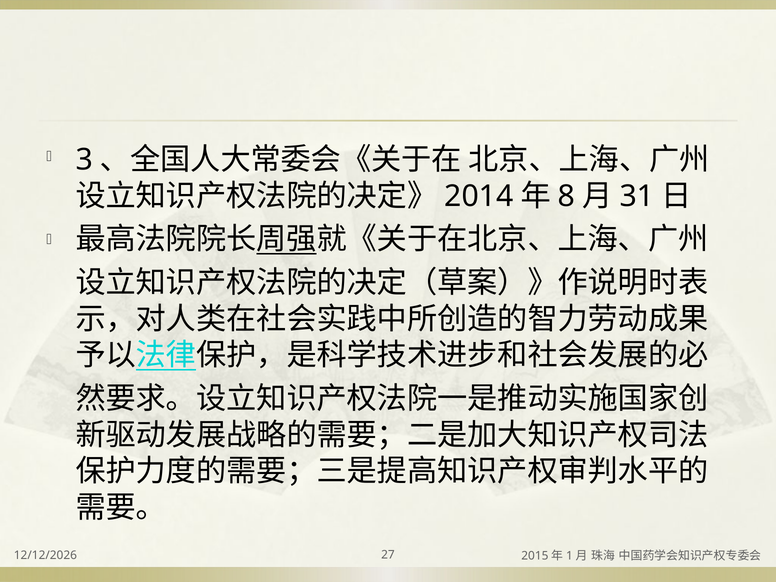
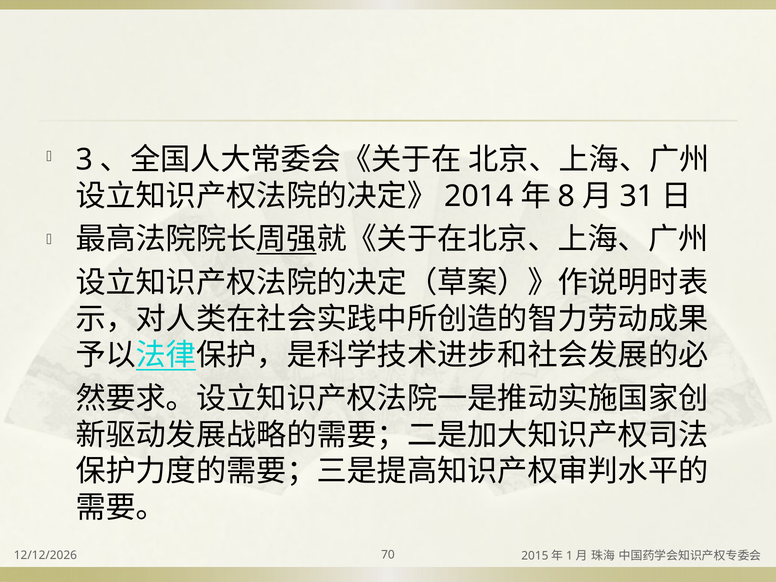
27: 27 -> 70 (388, 555)
